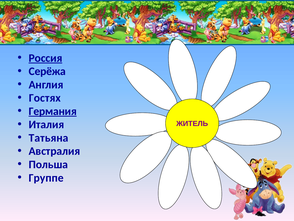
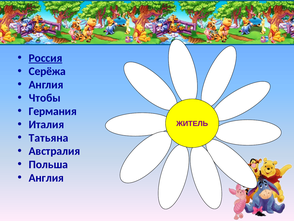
Гостях: Гостях -> Чтобы (45, 98)
Германия underline: present -> none (53, 111)
Группе: Группе -> Англия (46, 177)
